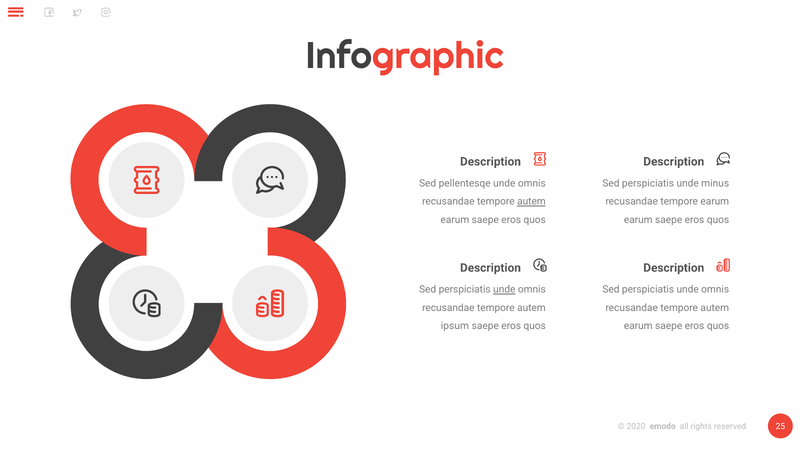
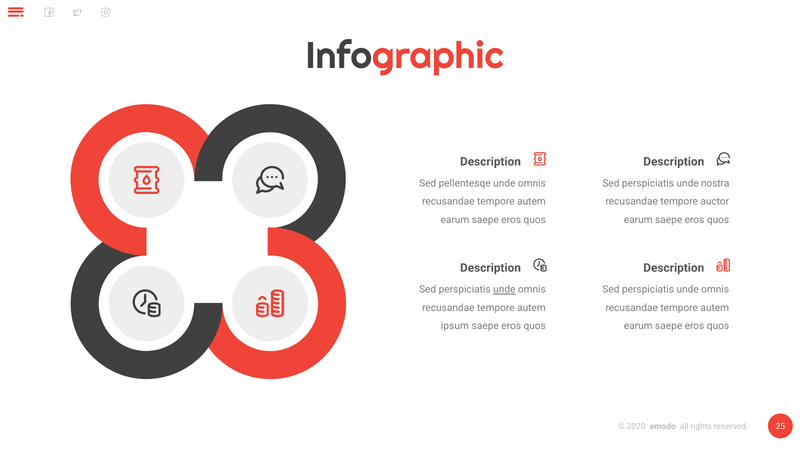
minus: minus -> nostra (715, 184)
autem underline: present -> none (531, 202)
tempore earum: earum -> auctor (715, 202)
